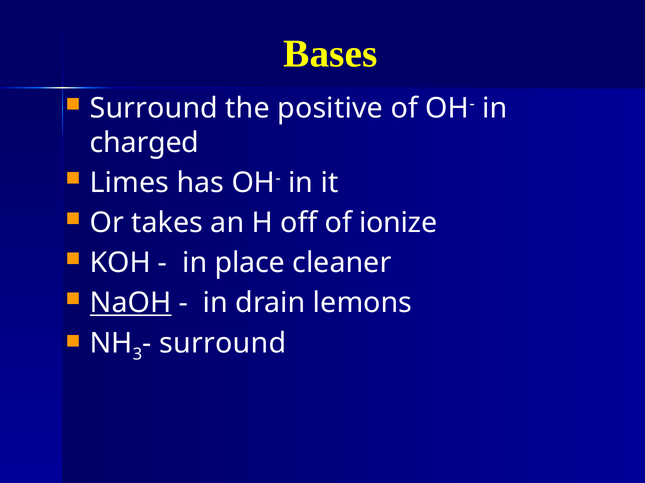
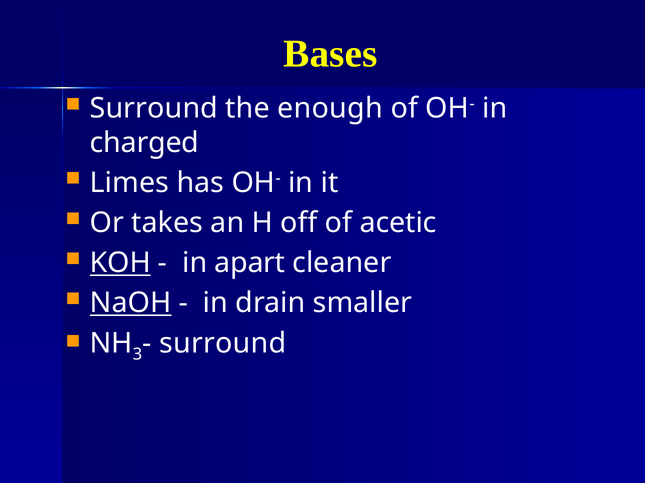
positive: positive -> enough (330, 108)
ionize: ionize -> acetic (398, 223)
KOH underline: none -> present (120, 263)
place: place -> apart (250, 263)
lemons: lemons -> smaller (363, 303)
